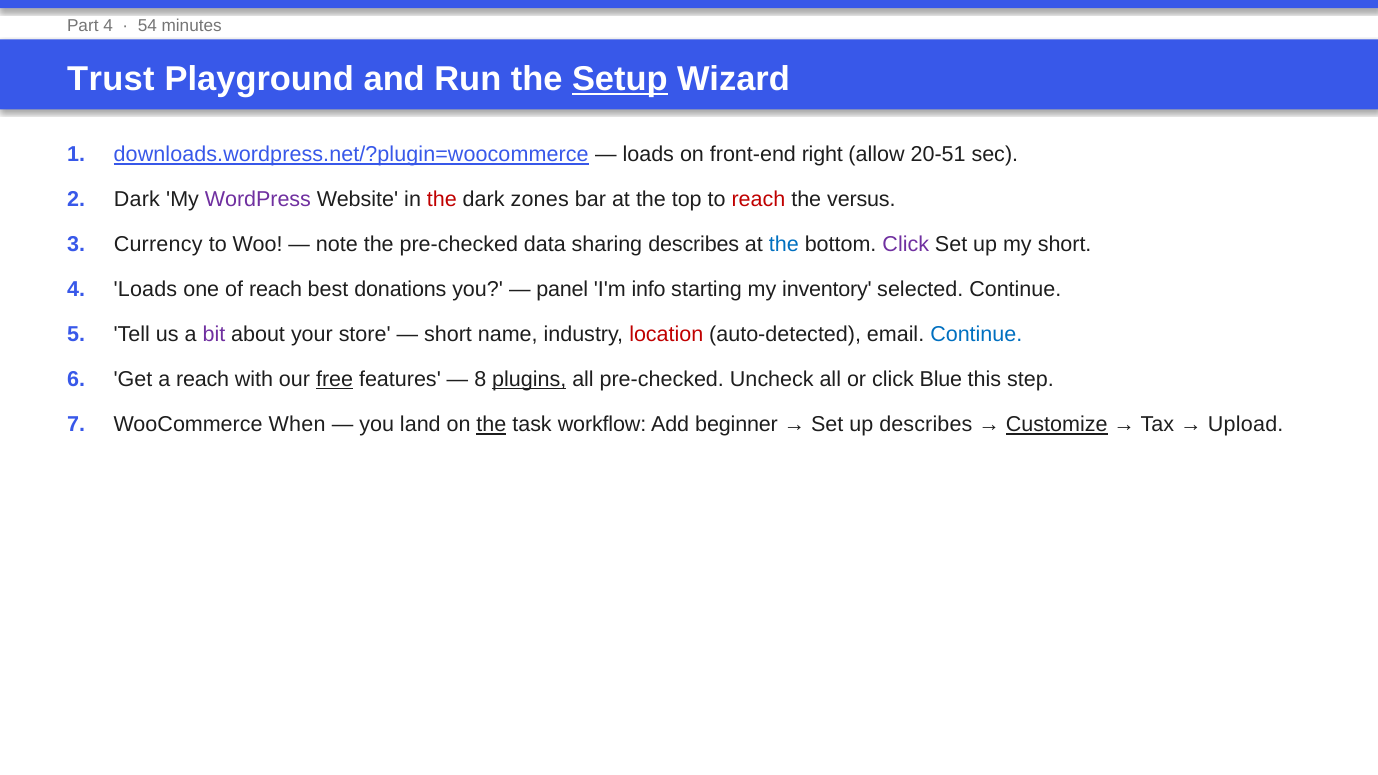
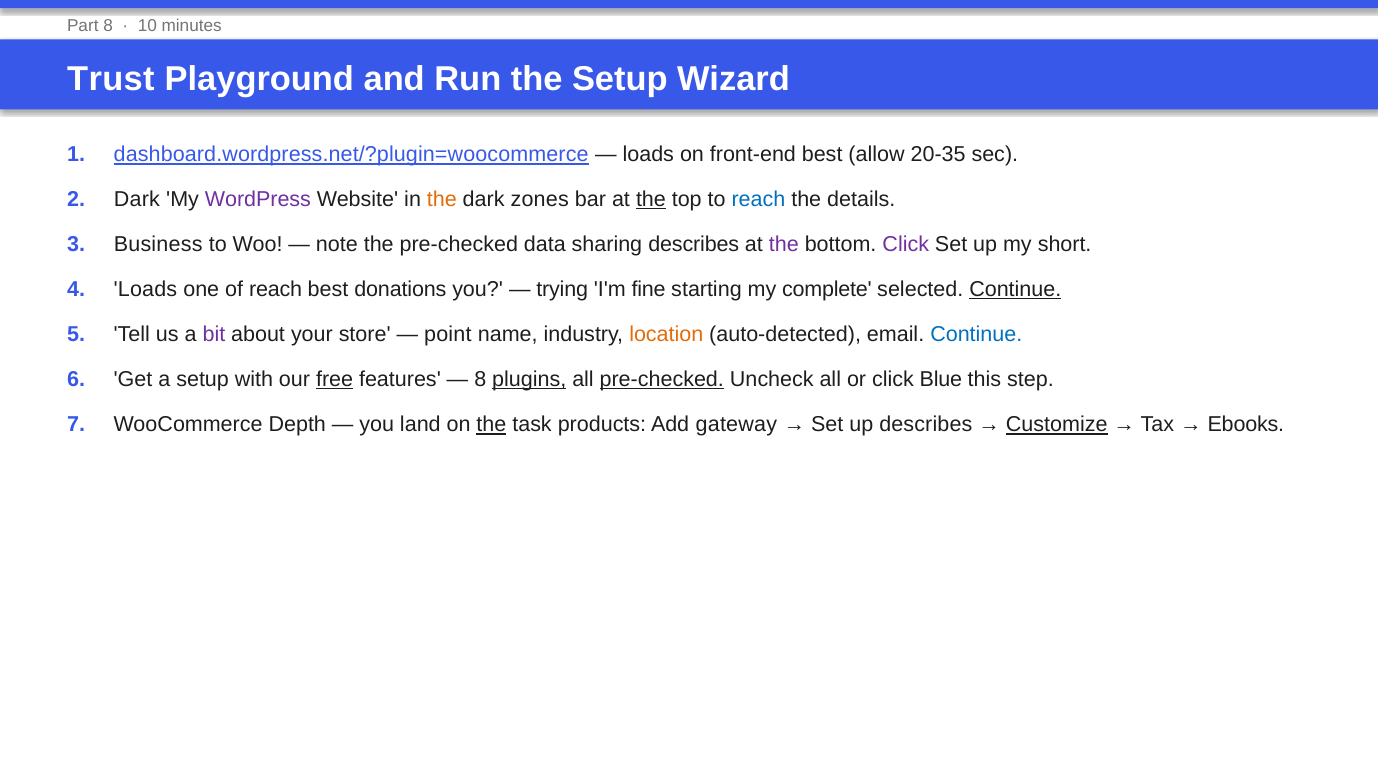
Part 4: 4 -> 8 (108, 26)
54: 54 -> 10 (147, 26)
Setup underline: present -> none (620, 79)
downloads.wordpress.net/?plugin=woocommerce: downloads.wordpress.net/?plugin=woocommerce -> dashboard.wordpress.net/?plugin=woocommerce (351, 154)
front-end right: right -> best (822, 154)
20-51: 20-51 -> 20-35 (938, 154)
the colour: red -> orange (442, 199)
the underline: none -> present (651, 199)
reach colour: red -> blue (758, 199)
versus: versus -> details (861, 199)
Currency: Currency -> Business (158, 245)
the colour: blue -> purple (784, 245)
panel: panel -> trying (562, 290)
info: info -> fine (649, 290)
inventory: inventory -> complete (827, 290)
Continue underline: none -> present (1015, 290)
short: short -> point (448, 335)
location colour: red -> orange (666, 335)
a reach: reach -> setup (203, 380)
pre-checked underline: none -> present (662, 380)
When: When -> Depth (297, 425)
workflow: workflow -> products (602, 425)
beginner: beginner -> gateway (736, 425)
Upload: Upload -> Ebooks (1246, 425)
